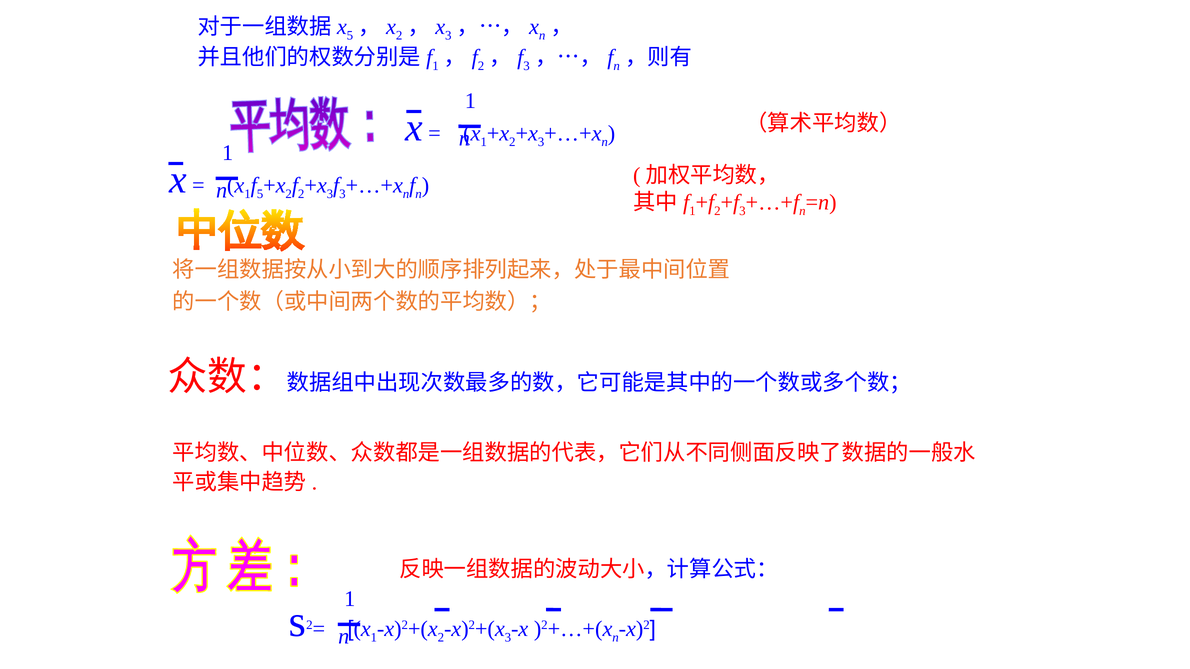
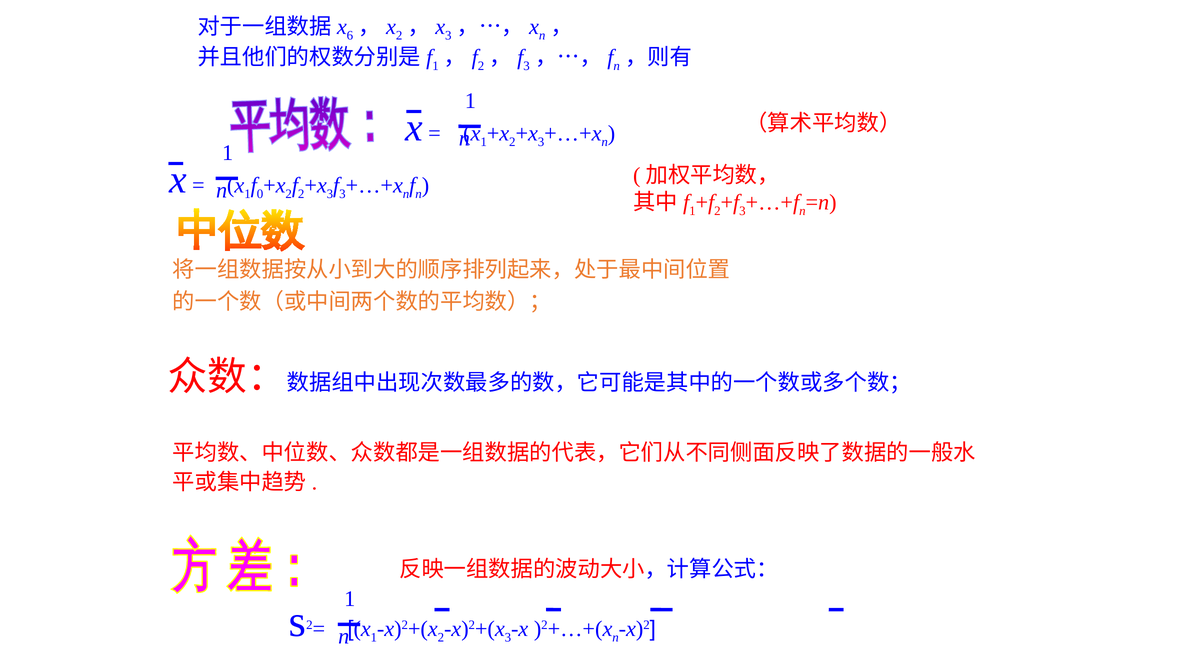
5: 5 -> 6 (350, 35)
5: 5 -> 0 (260, 194)
